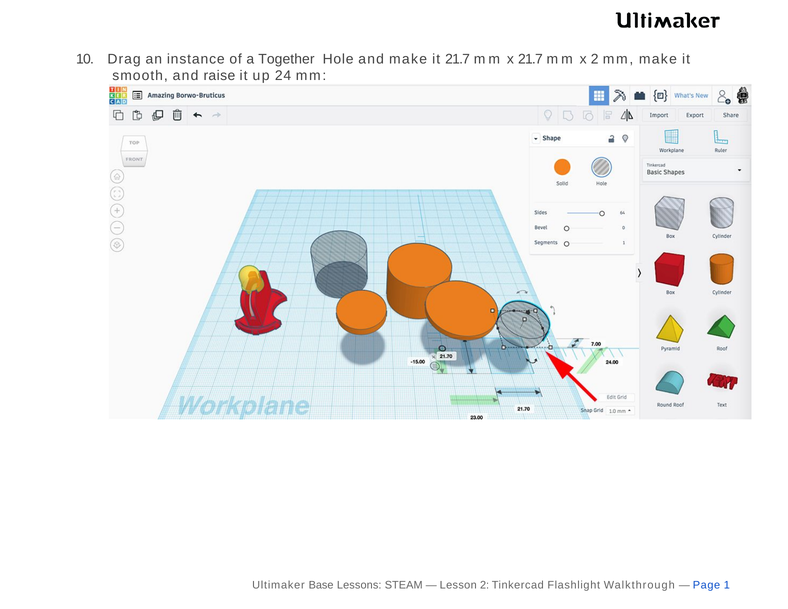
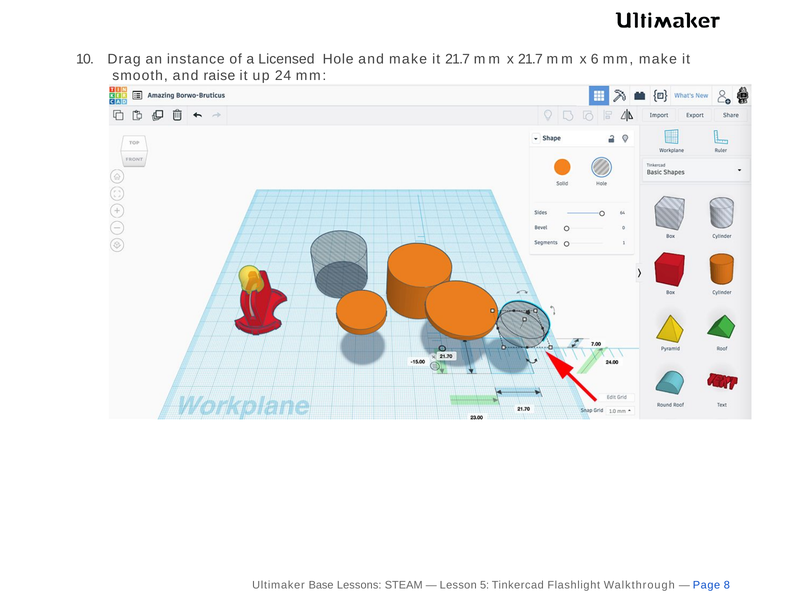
Together: Together -> Licensed (286, 59)
x 2: 2 -> 6 (595, 59)
Lesson 2: 2 -> 5 (485, 585)
1: 1 -> 8 (727, 585)
